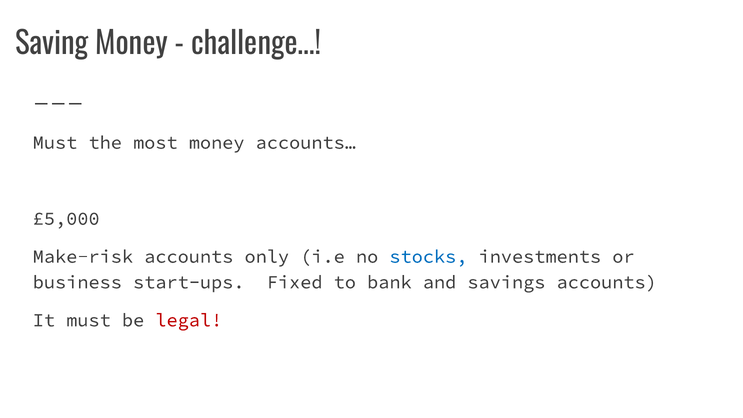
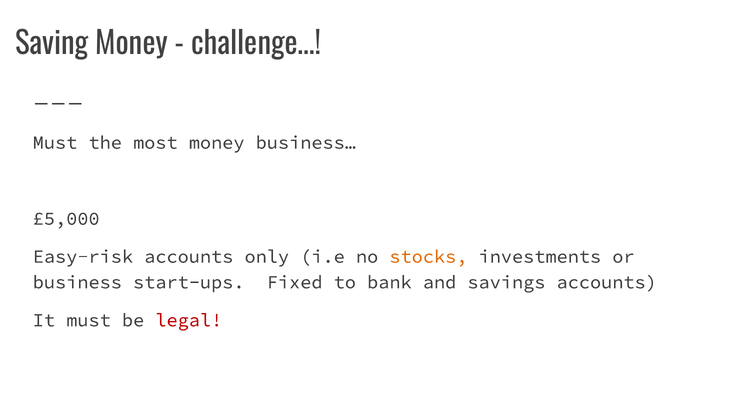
accounts…: accounts… -> business… (306, 143)
Make-risk: Make-risk -> Easy-risk (83, 257)
stocks colour: blue -> orange (428, 257)
